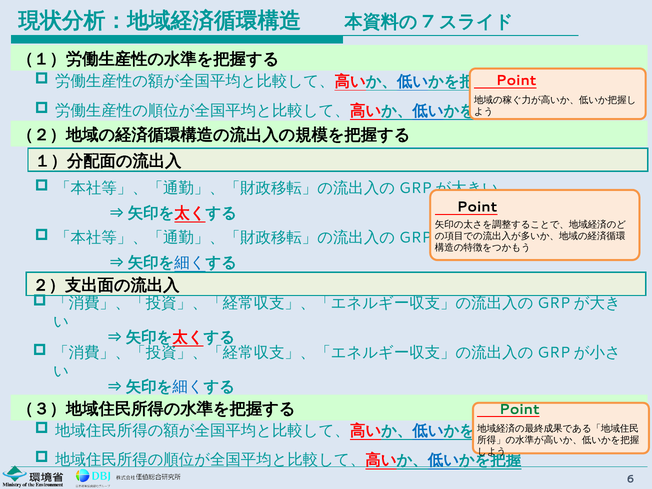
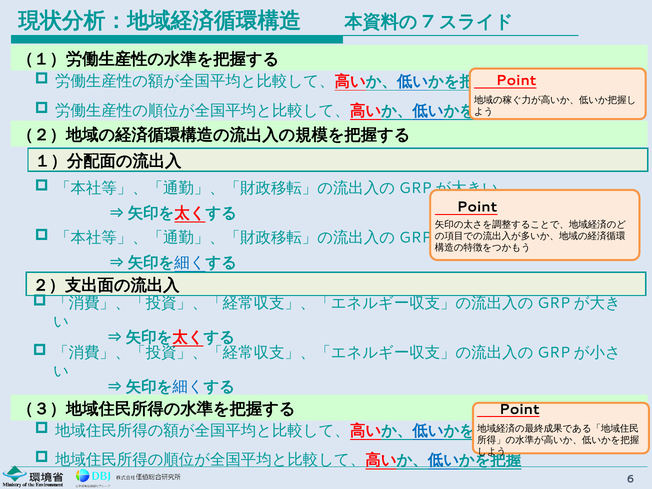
Point colour: green -> black (519, 409)
